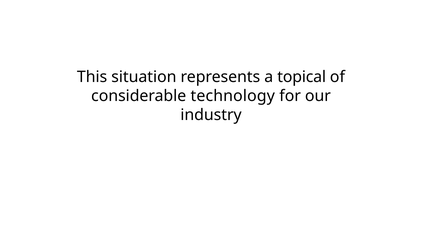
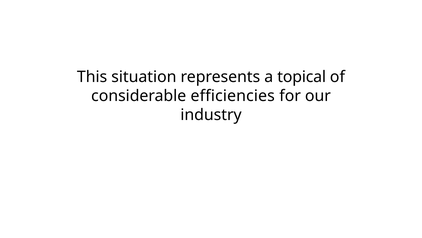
technology: technology -> efficiencies (233, 96)
